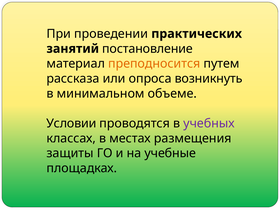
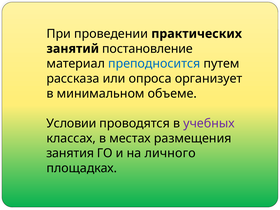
преподносится colour: orange -> blue (154, 64)
возникнуть: возникнуть -> организует (209, 79)
защиты: защиты -> занятия (70, 153)
учебные: учебные -> личного (170, 153)
